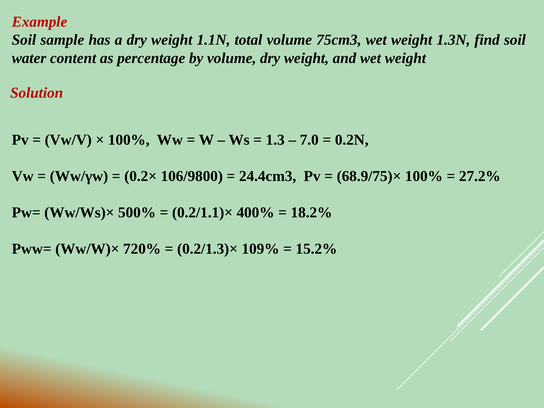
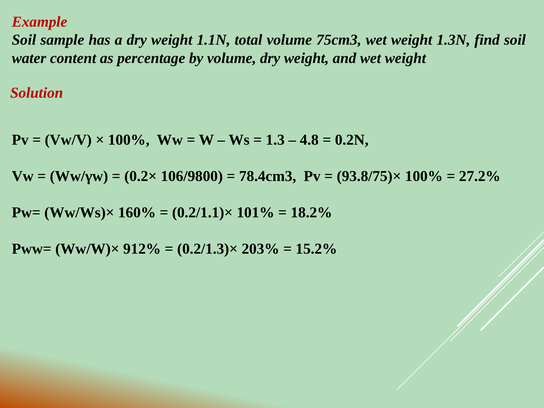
7.0: 7.0 -> 4.8 (309, 140)
24.4cm3: 24.4cm3 -> 78.4cm3 (268, 176)
68.9/75)×: 68.9/75)× -> 93.8/75)× (369, 176)
500%: 500% -> 160% (137, 212)
400%: 400% -> 101% (256, 212)
720%: 720% -> 912% (142, 249)
109%: 109% -> 203% (260, 249)
